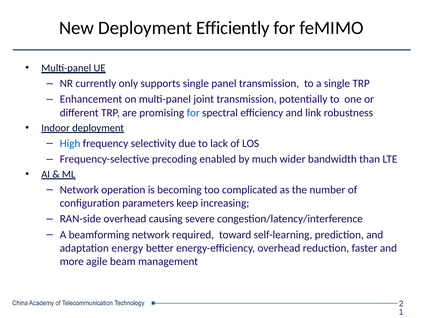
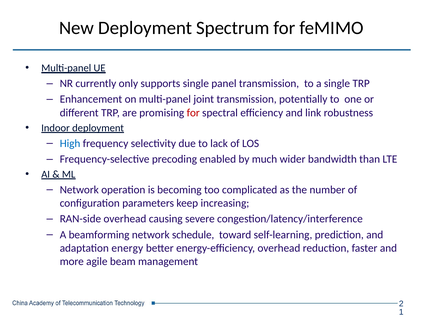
Efficiently: Efficiently -> Spectrum (233, 28)
for colour: blue -> red (193, 112)
required: required -> schedule (193, 234)
